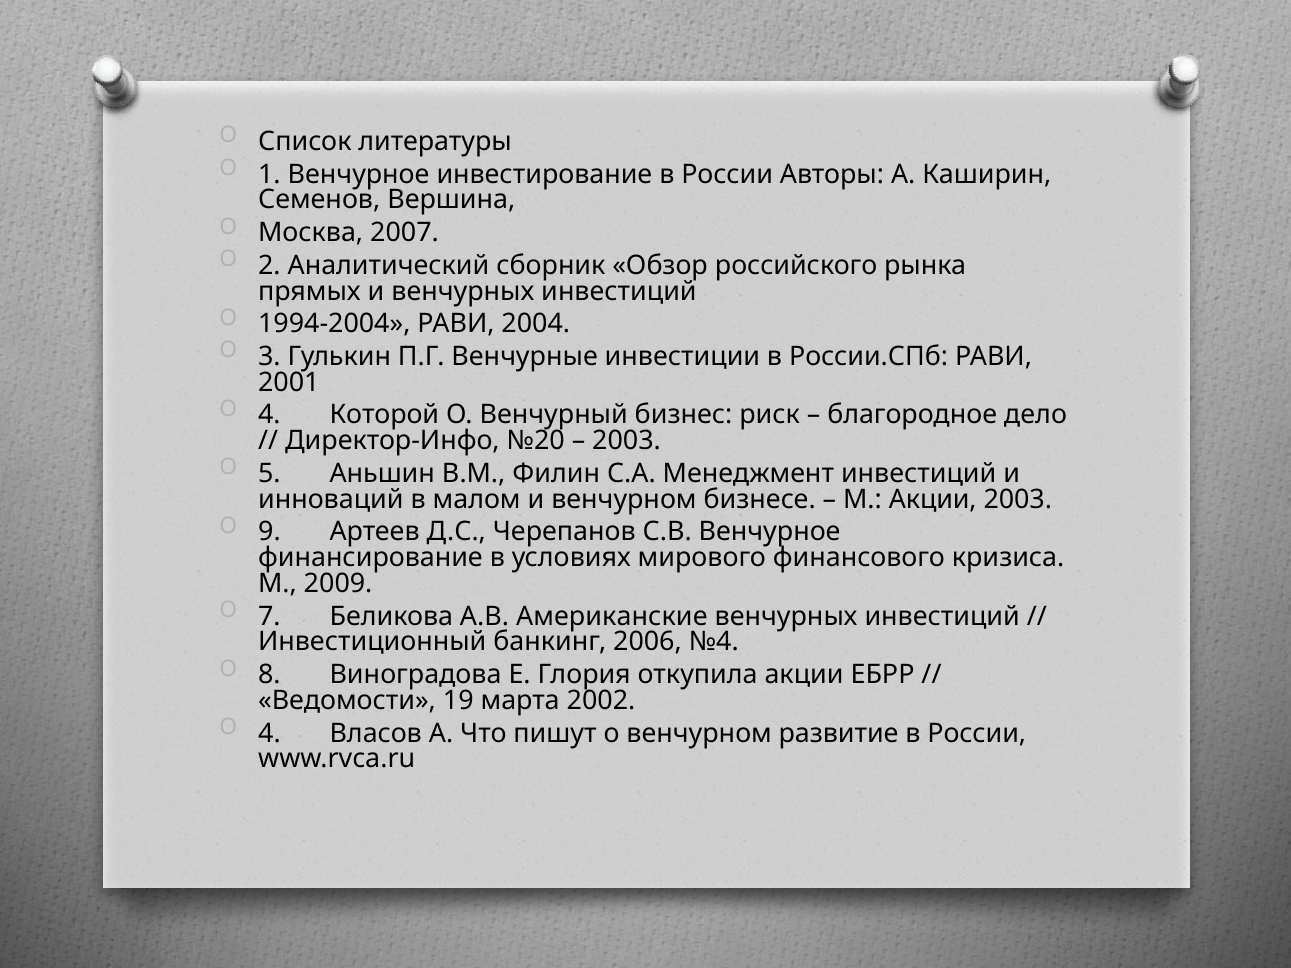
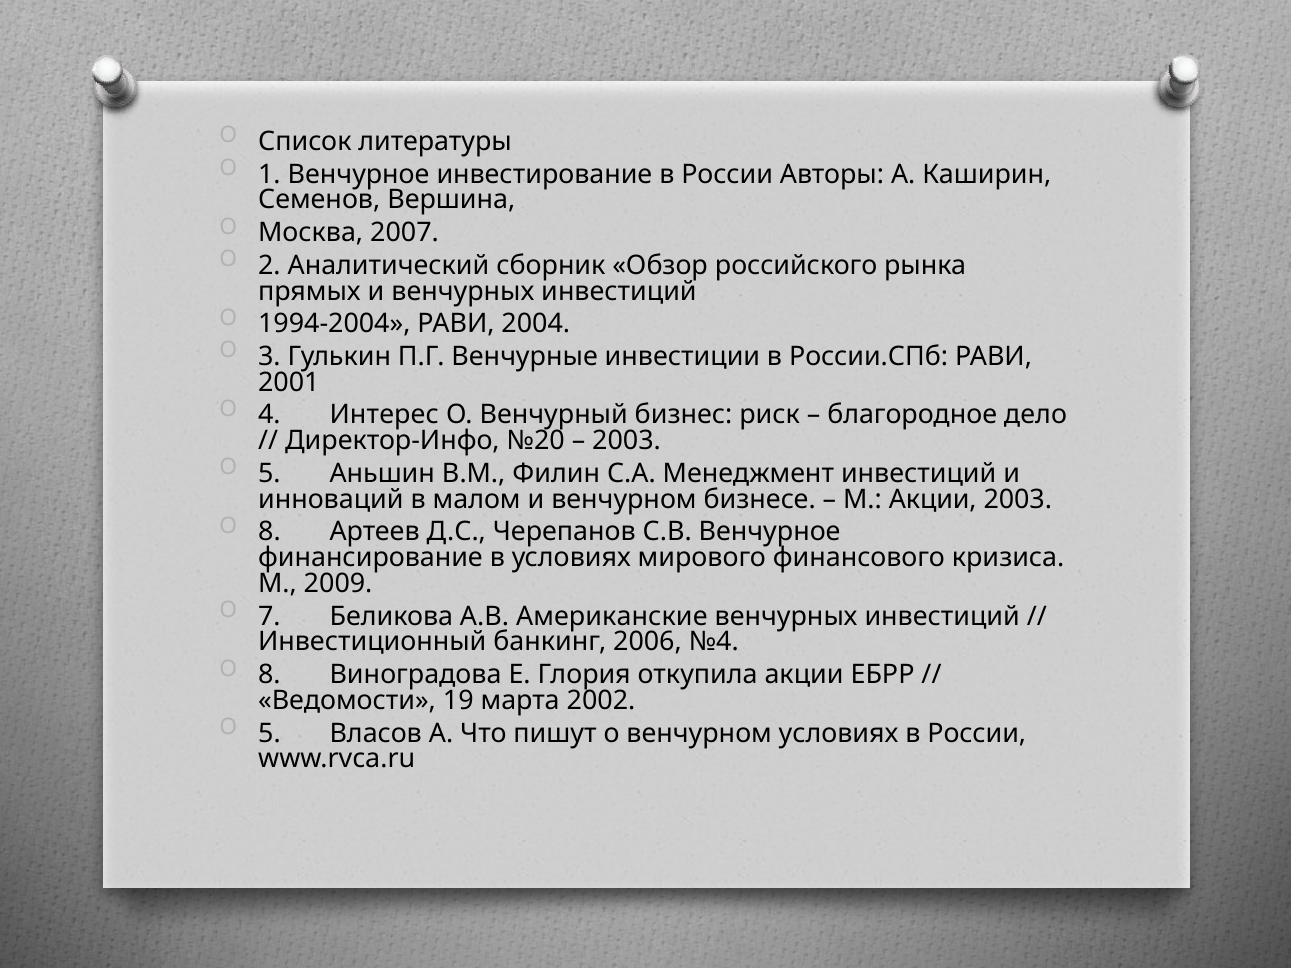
Которой: Которой -> Интерес (384, 415)
9: 9 -> 8 (269, 532)
4: 4 -> 5 (269, 733)
венчурном развитие: развитие -> условиях (839, 733)
